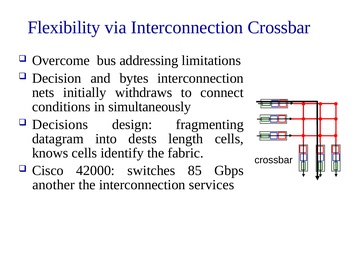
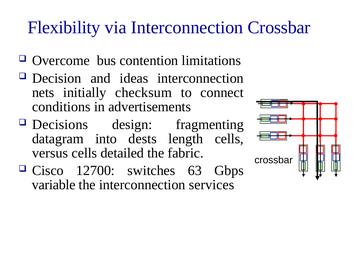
addressing: addressing -> contention (149, 60)
bytes: bytes -> ideas (134, 78)
withdraws: withdraws -> checksum (144, 92)
simultaneously: simultaneously -> advertisements (150, 107)
knows: knows -> versus (50, 153)
identify: identify -> detailed (122, 153)
42000: 42000 -> 12700 (96, 170)
85: 85 -> 63 (195, 170)
another: another -> variable (54, 185)
